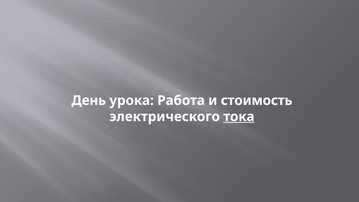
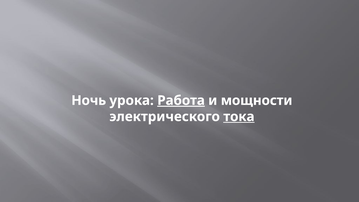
День: День -> Ночь (89, 100)
Работа underline: none -> present (181, 100)
стоимость: стоимость -> мощности (257, 100)
